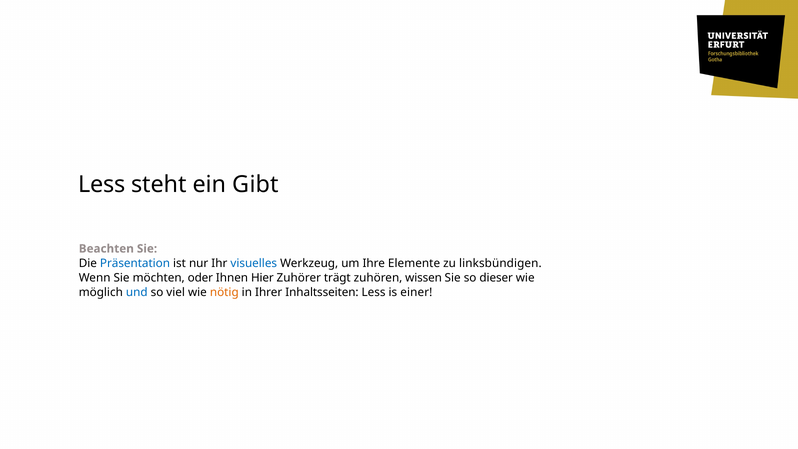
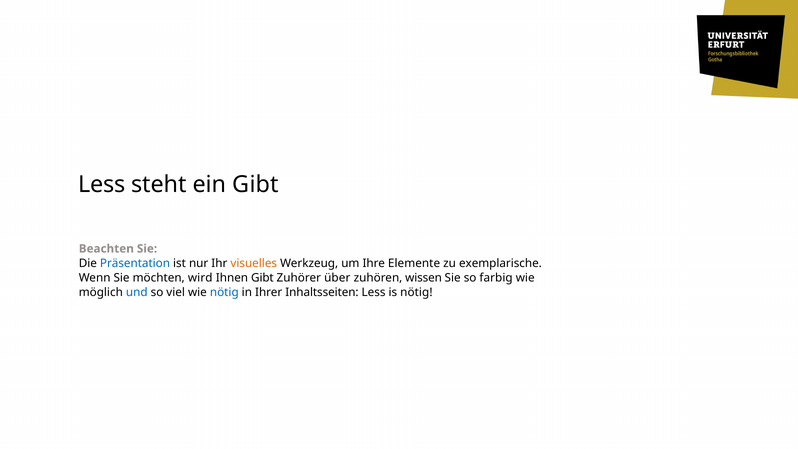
visuelles colour: blue -> orange (254, 263)
linksbündigen: linksbündigen -> exemplarische (500, 263)
oder: oder -> wird (200, 278)
Ihnen Hier: Hier -> Gibt (262, 278)
trägt: trägt -> über (337, 278)
dieser: dieser -> farbig (496, 278)
nötig colour: orange -> blue (224, 292)
is einer: einer -> nötig (416, 292)
